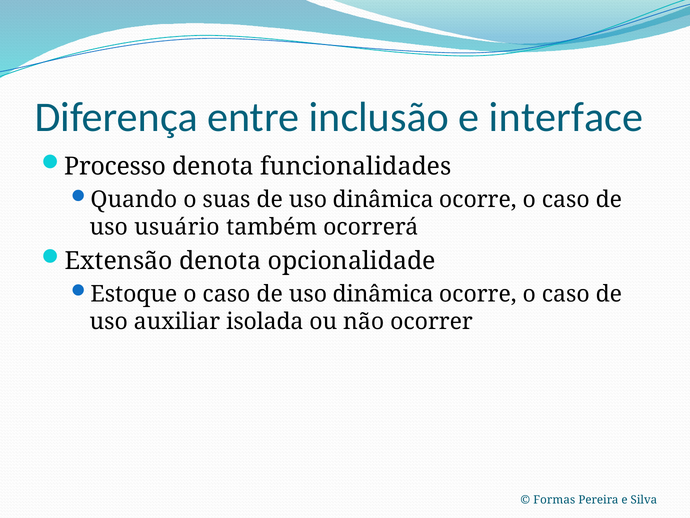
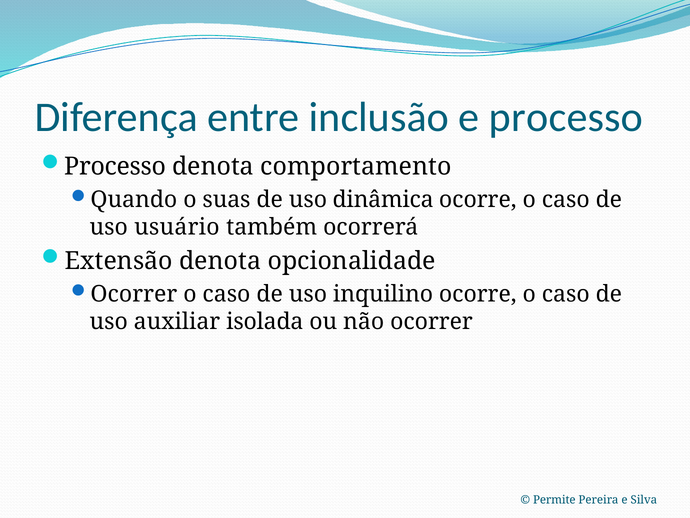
e interface: interface -> processo (566, 117)
funcionalidades: funcionalidades -> comportamento (356, 166)
Estoque: Estoque -> Ocorrer (134, 294)
caso de uso dinâmica: dinâmica -> inquilino (383, 294)
Formas: Formas -> Permite (554, 499)
